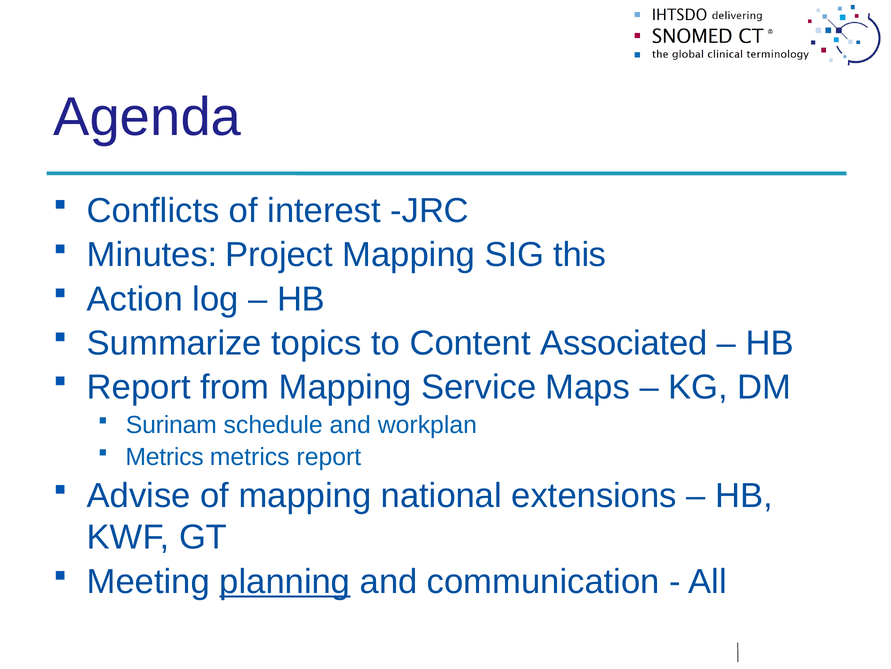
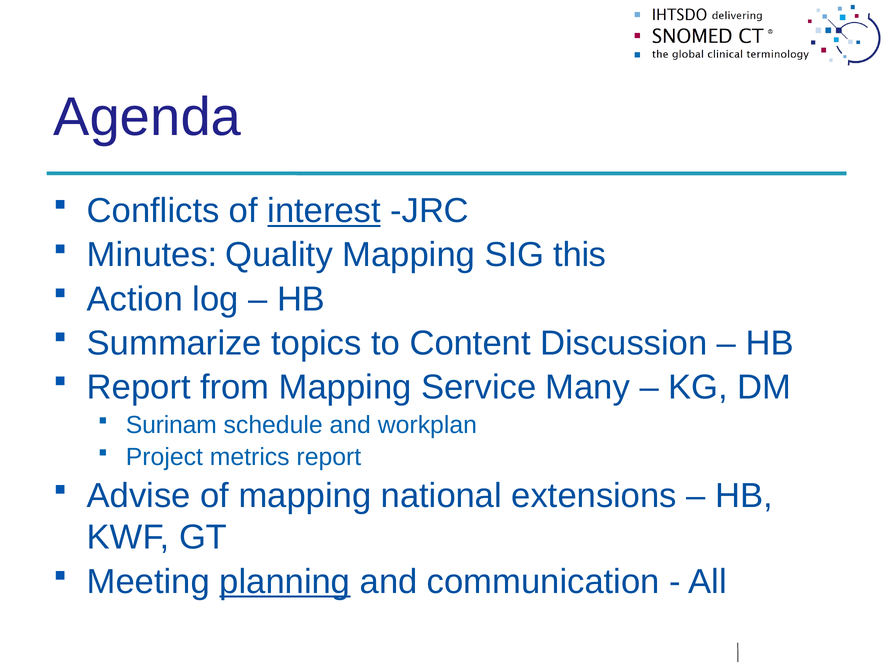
interest underline: none -> present (324, 211)
Project: Project -> Quality (279, 255)
Associated: Associated -> Discussion (624, 343)
Maps: Maps -> Many (588, 387)
Metrics: Metrics -> Project (164, 457)
